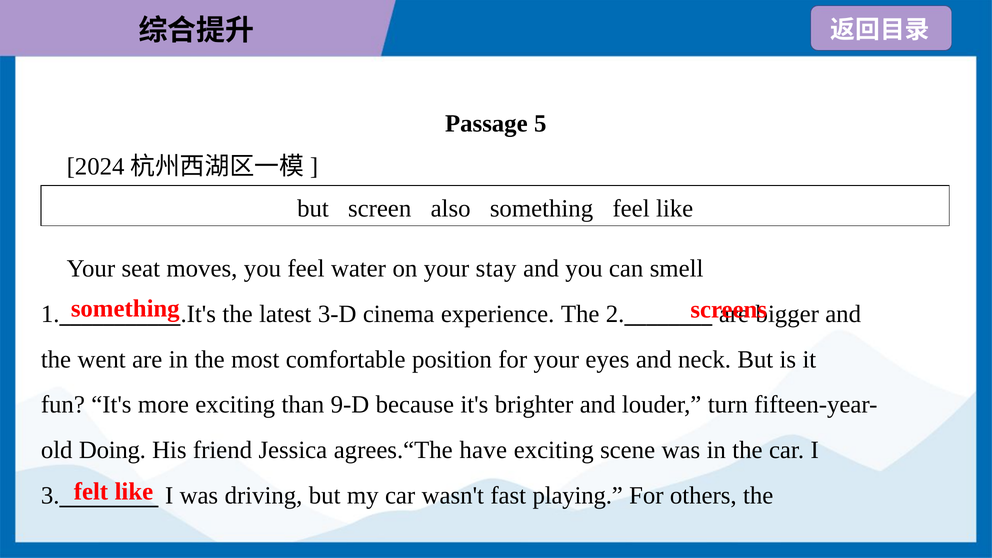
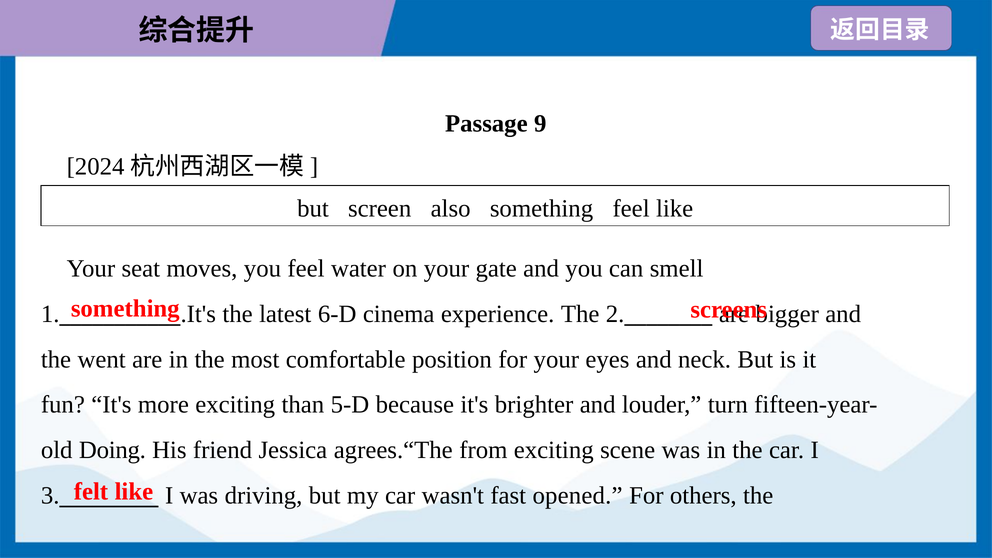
5: 5 -> 9 (540, 123)
stay: stay -> gate (496, 268)
3-D: 3-D -> 6-D (337, 314)
9-D: 9-D -> 5-D (350, 405)
have: have -> from (483, 450)
playing: playing -> opened (578, 496)
